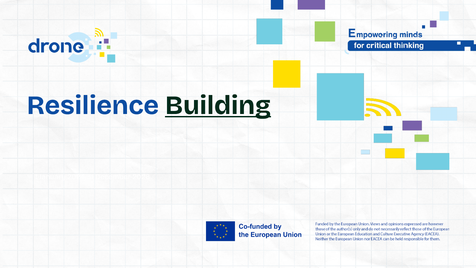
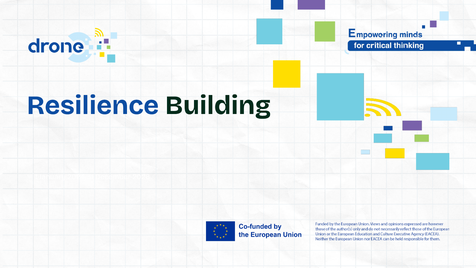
Building underline: present -> none (218, 105)
